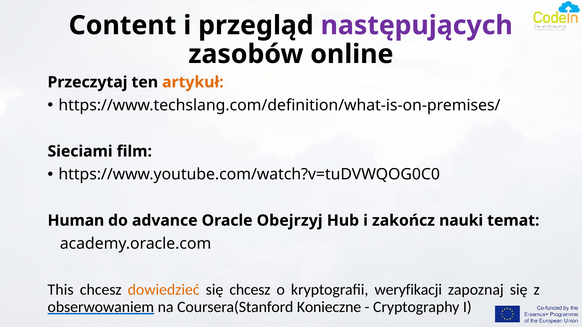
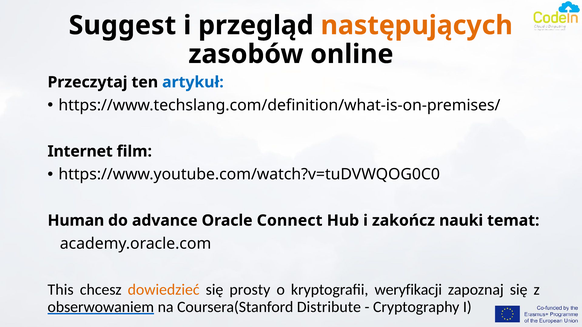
Content: Content -> Suggest (122, 25)
następujących colour: purple -> orange (417, 25)
artykuł colour: orange -> blue (193, 82)
Sieciami: Sieciami -> Internet (80, 152)
Obejrzyj: Obejrzyj -> Connect (290, 221)
się chcesz: chcesz -> prosty (250, 290)
Konieczne: Konieczne -> Distribute (329, 307)
